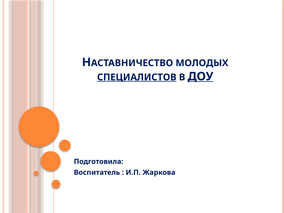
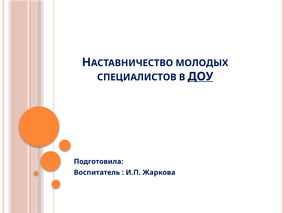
СПЕЦИАЛИСТОВ underline: present -> none (137, 77)
